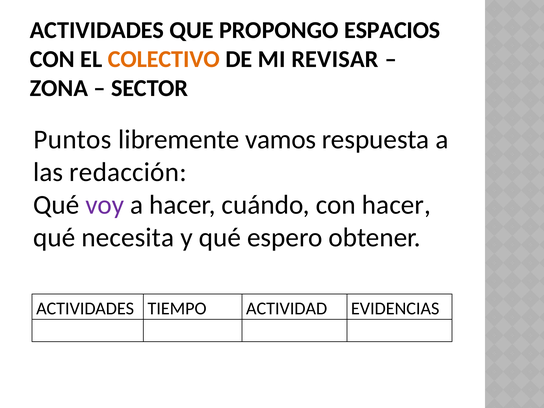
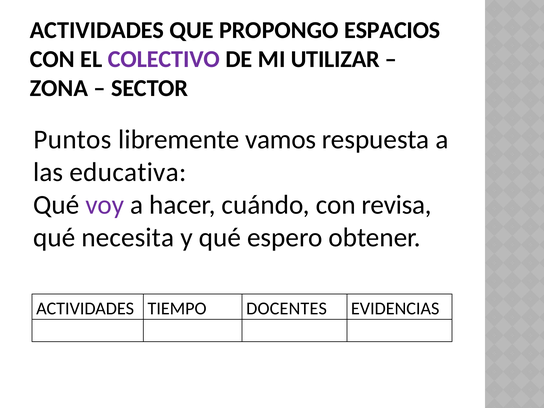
COLECTIVO colour: orange -> purple (164, 59)
REVISAR: REVISAR -> UTILIZAR (335, 59)
redacción: redacción -> educativa (128, 172)
con hacer: hacer -> revisa (397, 205)
ACTIVIDAD: ACTIVIDAD -> DOCENTES (287, 308)
